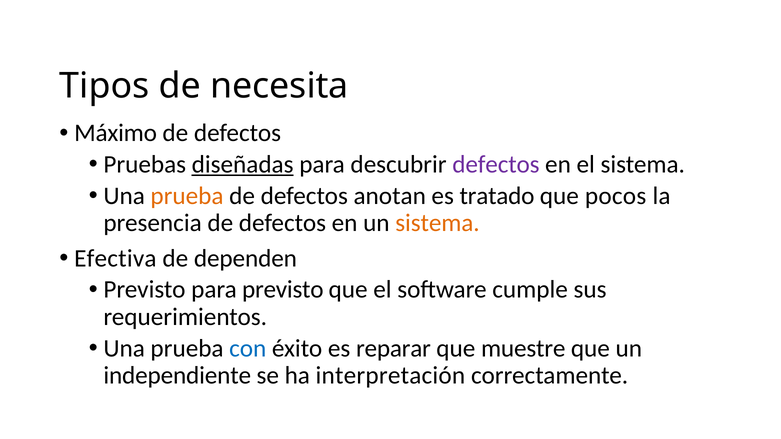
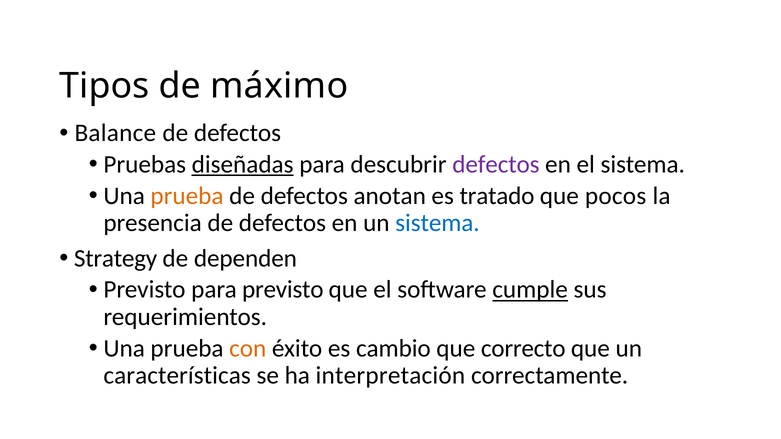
necesita: necesita -> máximo (279, 86)
Máximo: Máximo -> Balance (115, 133)
sistema colour: orange -> blue (438, 223)
Efectiva: Efectiva -> Strategy (116, 259)
cumple underline: none -> present (530, 290)
con colour: blue -> orange (248, 348)
reparar: reparar -> cambio (393, 348)
muestre: muestre -> correcto (523, 348)
independiente: independiente -> características (177, 376)
